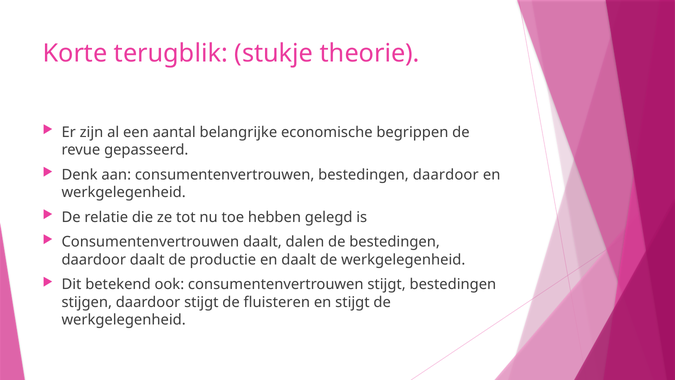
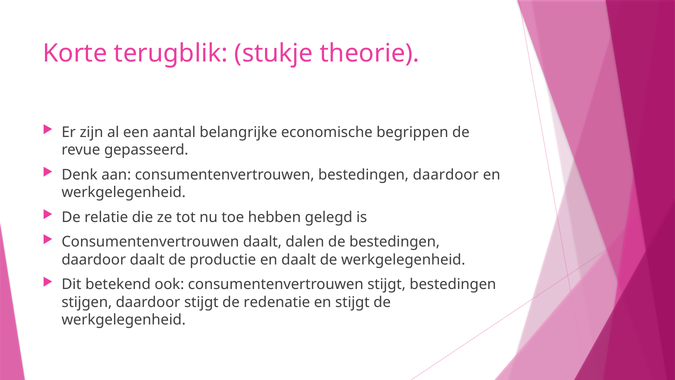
fluisteren: fluisteren -> redenatie (277, 302)
